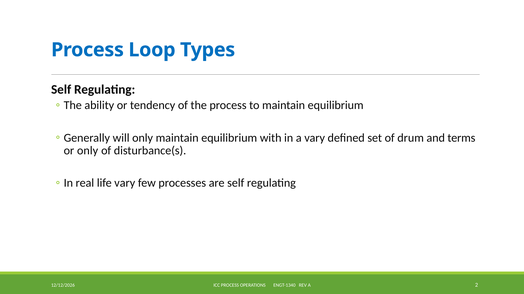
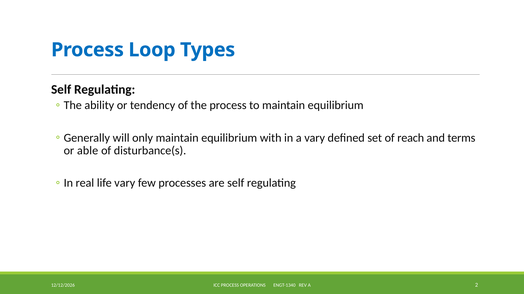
drum: drum -> reach (411, 138)
or only: only -> able (88, 151)
